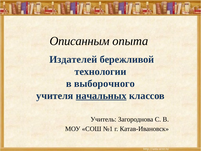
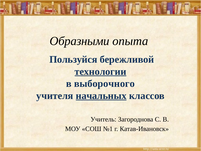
Описанным: Описанным -> Образными (80, 41)
Издателей: Издателей -> Пользуйся (73, 59)
технологии underline: none -> present (101, 71)
